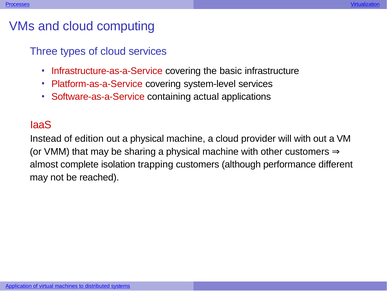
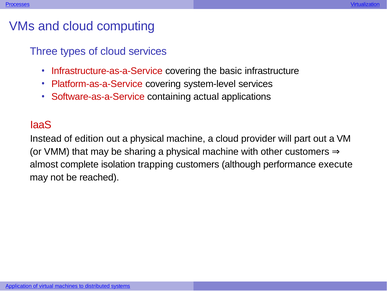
will with: with -> part (302, 138)
different: different -> execute (336, 164)
